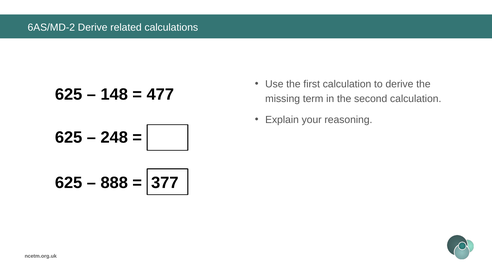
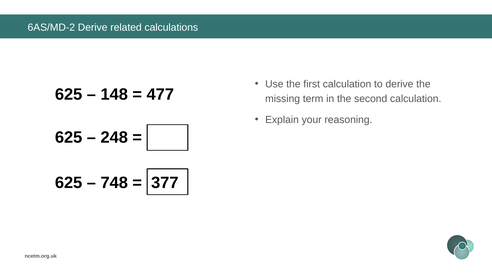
888: 888 -> 748 (114, 183)
